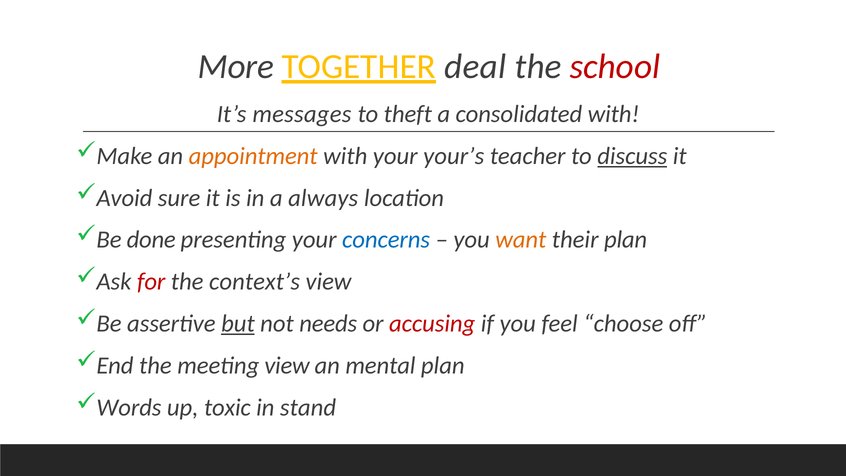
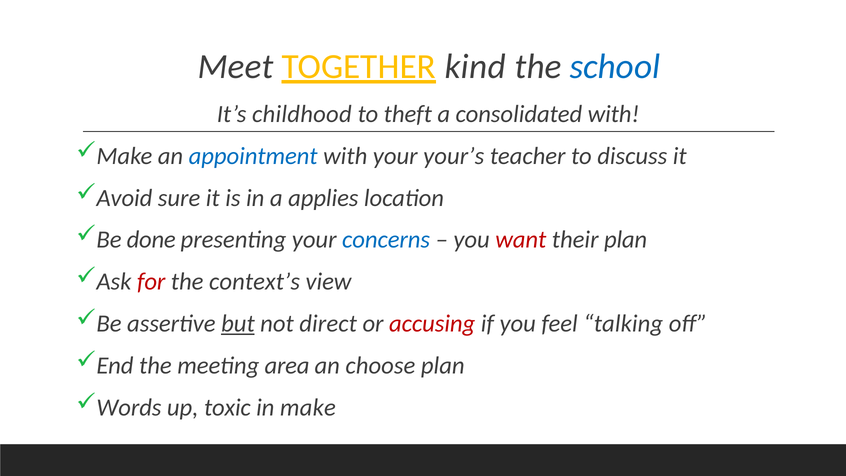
More: More -> Meet (236, 67)
deal: deal -> kind (475, 67)
school colour: red -> blue (615, 67)
messages: messages -> childhood (302, 114)
appointment colour: orange -> blue (253, 156)
discuss underline: present -> none (632, 156)
always: always -> applies (323, 198)
want colour: orange -> red (521, 240)
needs: needs -> direct (328, 324)
choose: choose -> talking (623, 324)
meeting view: view -> area (287, 365)
mental: mental -> choose (380, 365)
in stand: stand -> make (308, 407)
